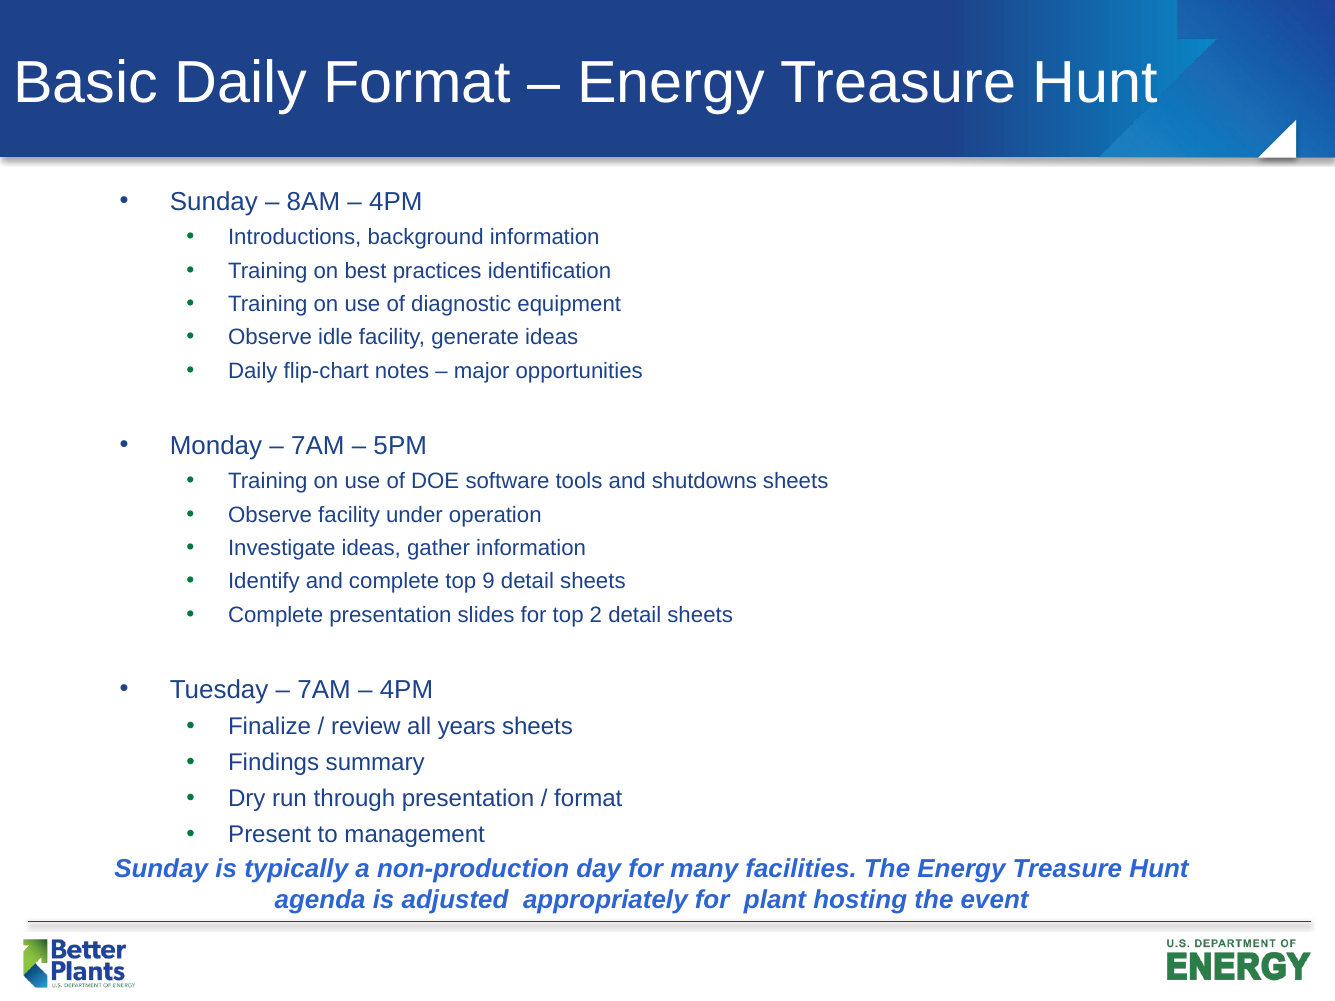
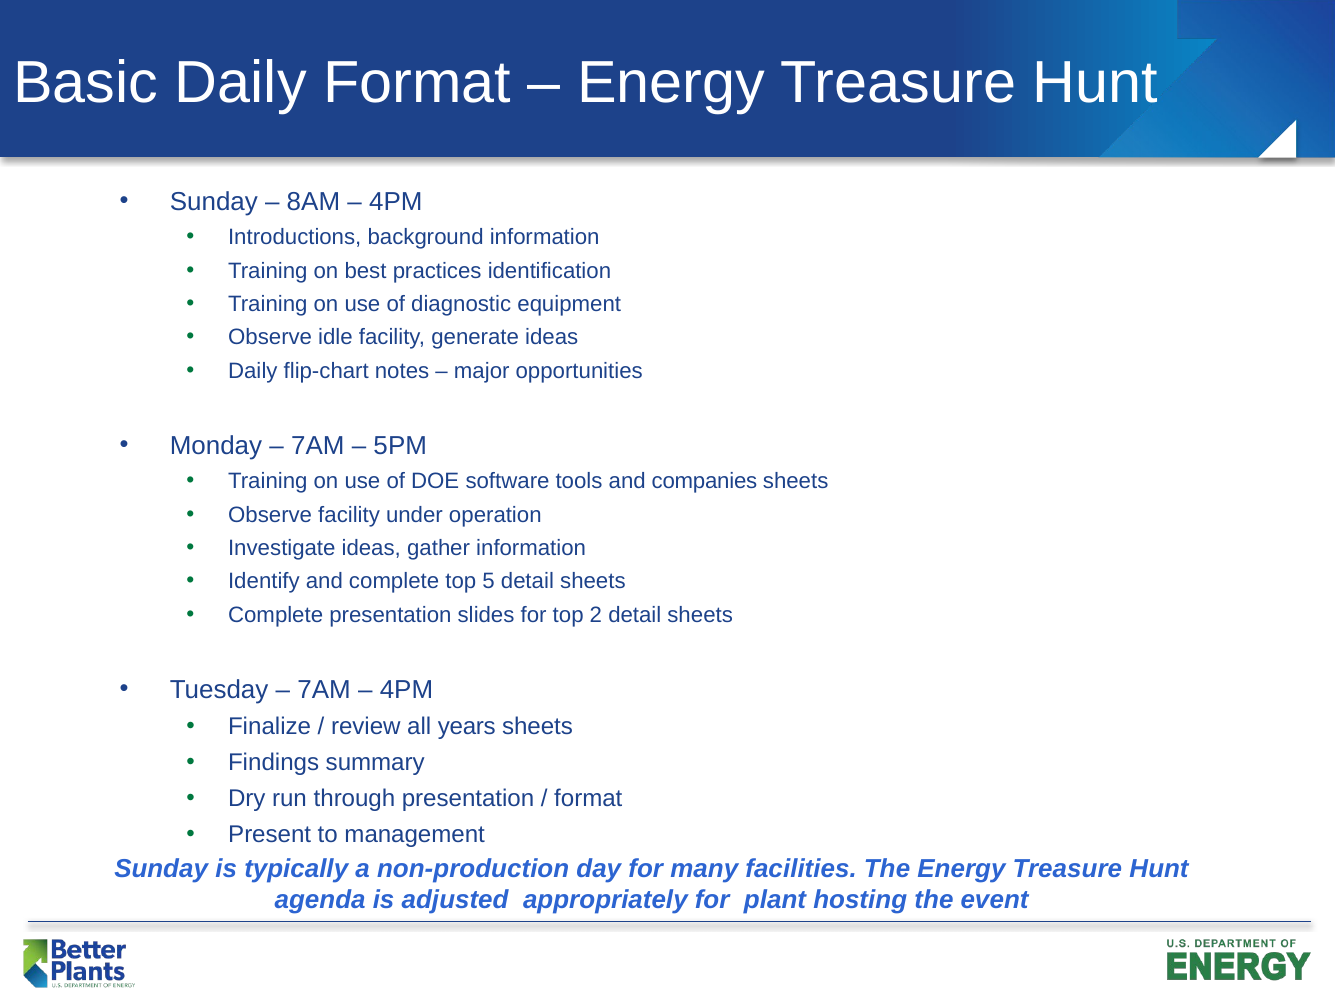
shutdowns: shutdowns -> companies (704, 481)
9: 9 -> 5 (489, 582)
